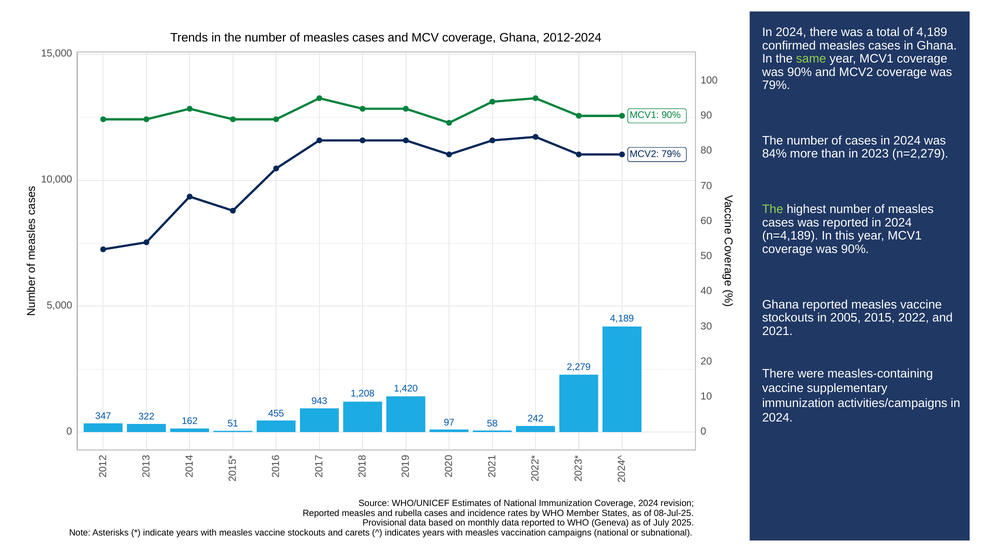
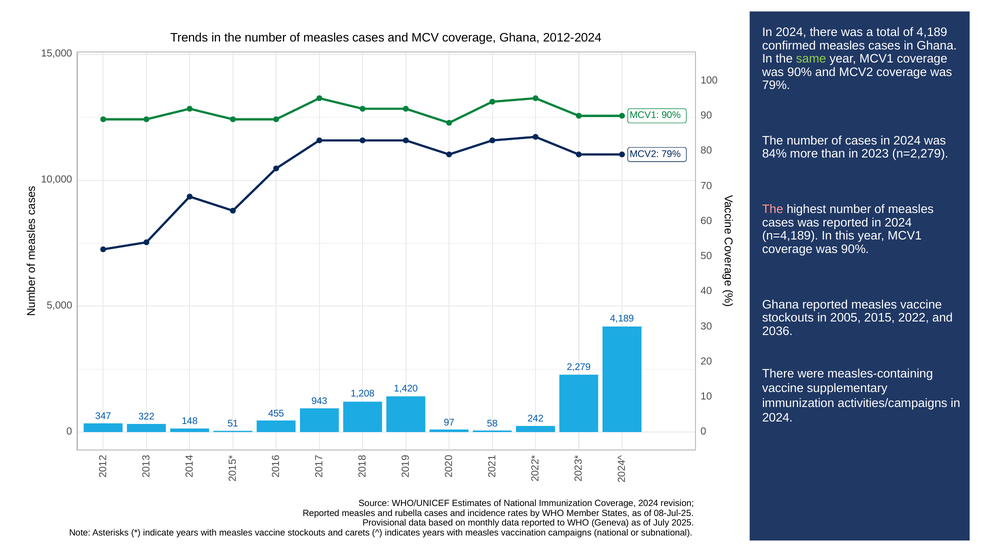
The colour: light green -> pink (773, 210)
2021: 2021 -> 2036 (777, 331)
162: 162 -> 148 (190, 422)
